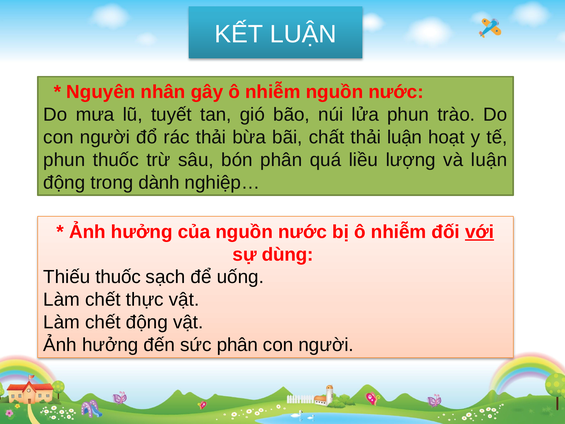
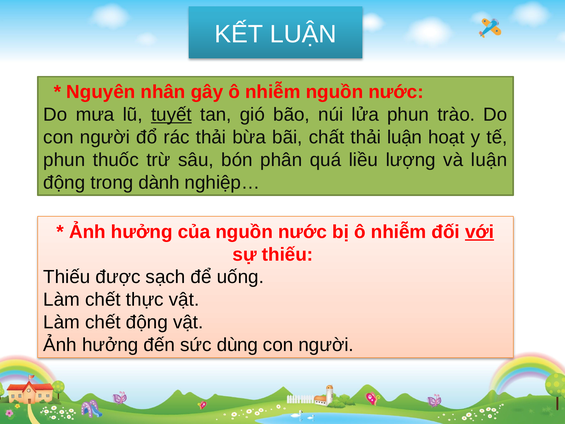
tuyết underline: none -> present (171, 115)
sự dùng: dùng -> thiếu (288, 254)
Thiếu thuốc: thuốc -> được (118, 277)
sức phân: phân -> dùng (237, 345)
